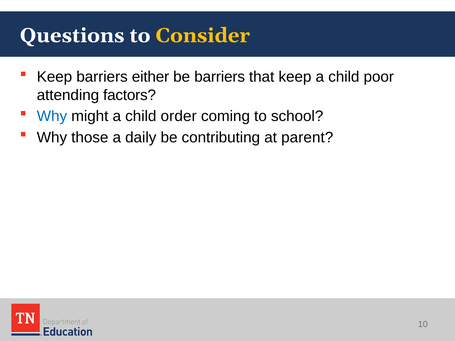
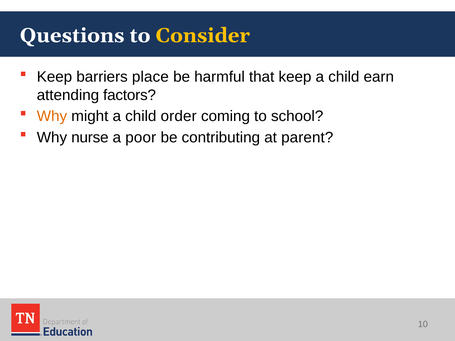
either: either -> place (150, 77)
be barriers: barriers -> harmful (220, 77)
poor: poor -> earn (379, 77)
Why colour: blue -> orange (52, 116)
those: those -> nurse (90, 138)
daily: daily -> poor (141, 138)
